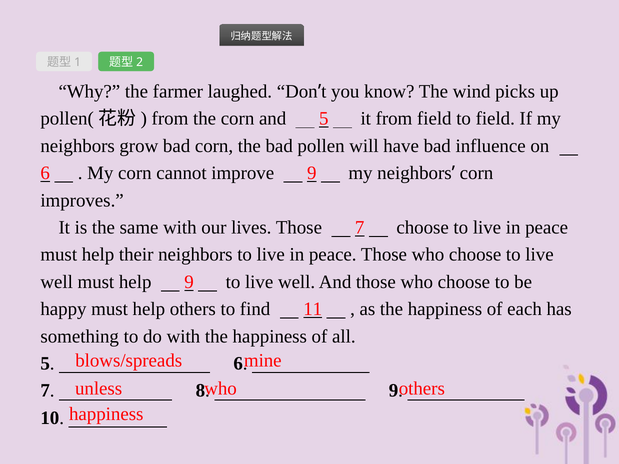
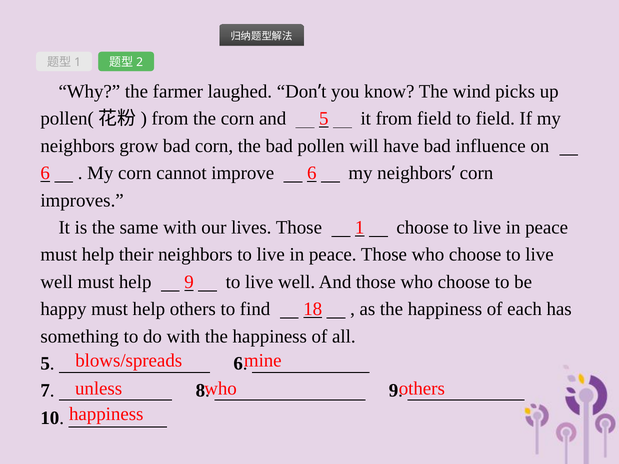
improve 9: 9 -> 6 (312, 173)
Those 7: 7 -> 1 (360, 228)
11: 11 -> 18 (313, 309)
